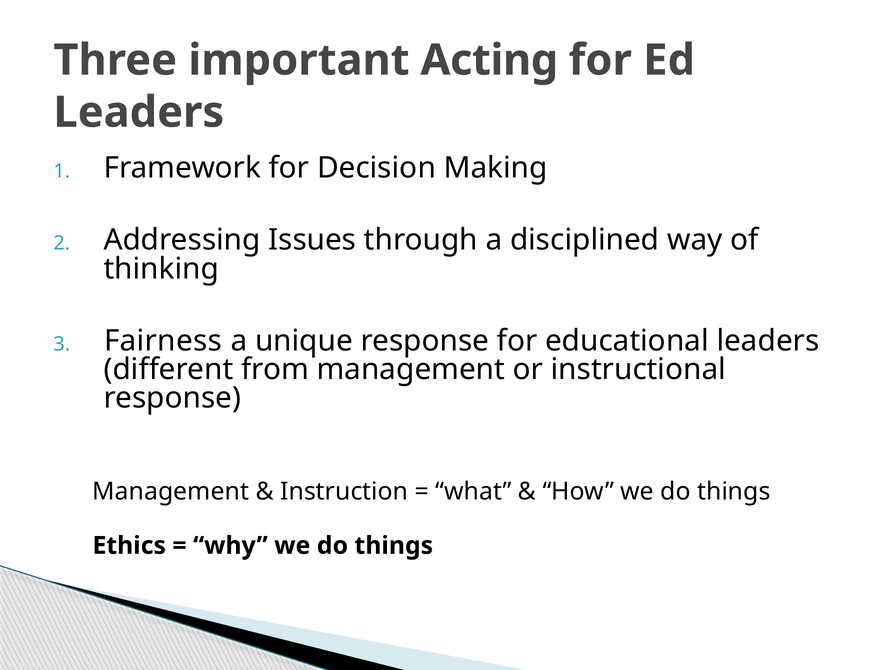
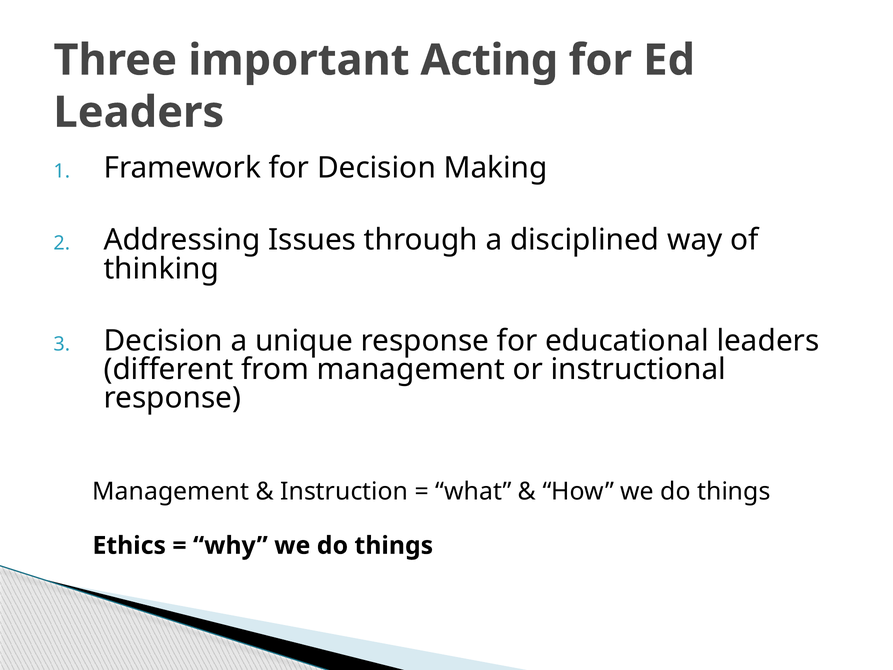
Fairness: Fairness -> Decision (163, 341)
